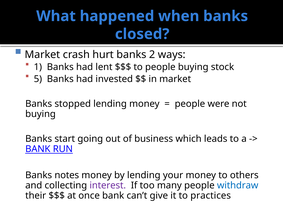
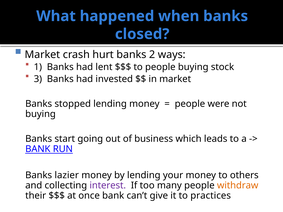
5: 5 -> 3 (38, 79)
notes: notes -> lazier (67, 175)
withdraw colour: blue -> orange (238, 186)
